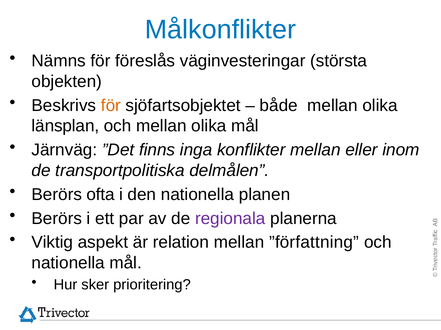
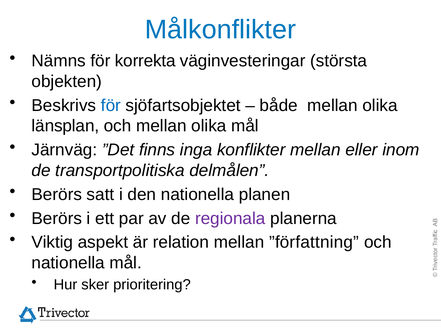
föreslås: föreslås -> korrekta (145, 61)
för colour: orange -> blue (111, 106)
ofta: ofta -> satt (100, 195)
